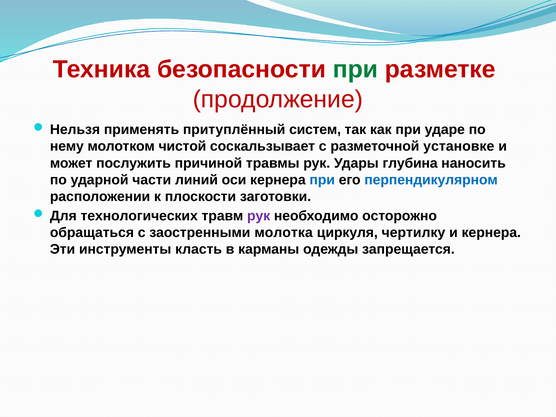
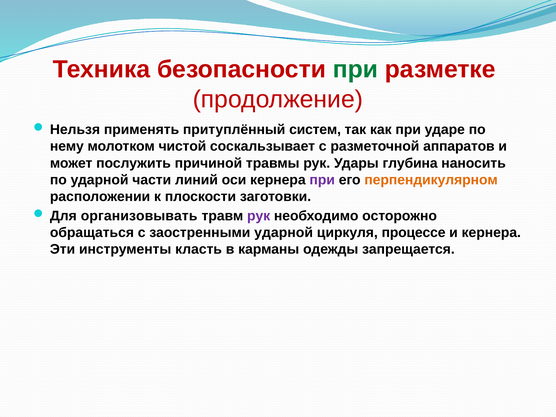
установке: установке -> аппаратов (459, 146)
при colour: blue -> purple (322, 180)
перпендикулярном colour: blue -> orange (431, 180)
технологических: технологических -> организовывать (139, 216)
заостренными молотка: молотка -> ударной (284, 233)
чертилку: чертилку -> процессе (414, 233)
